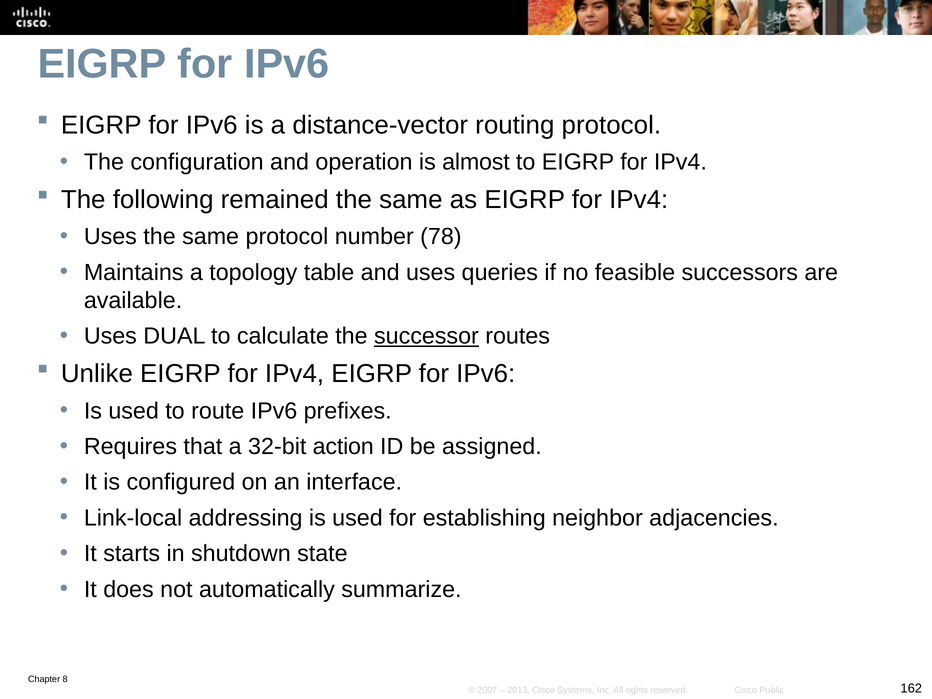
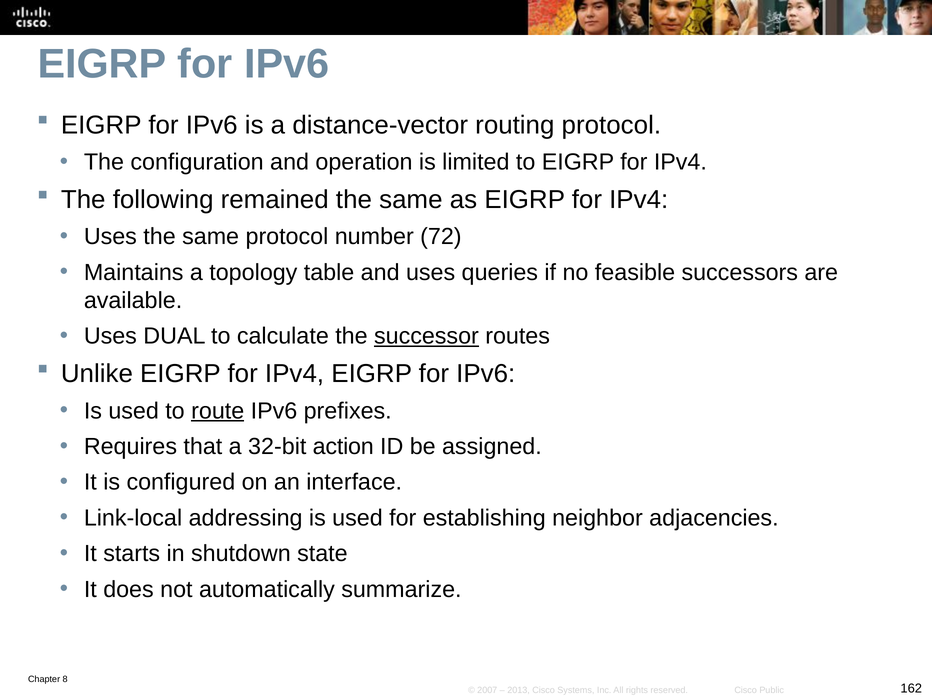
almost: almost -> limited (476, 162)
78: 78 -> 72 (441, 237)
route underline: none -> present (218, 411)
